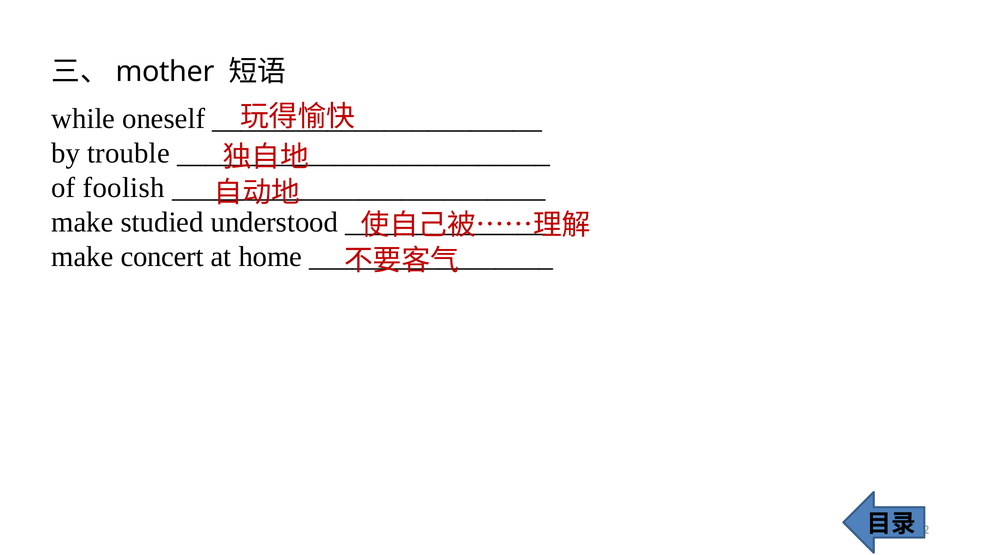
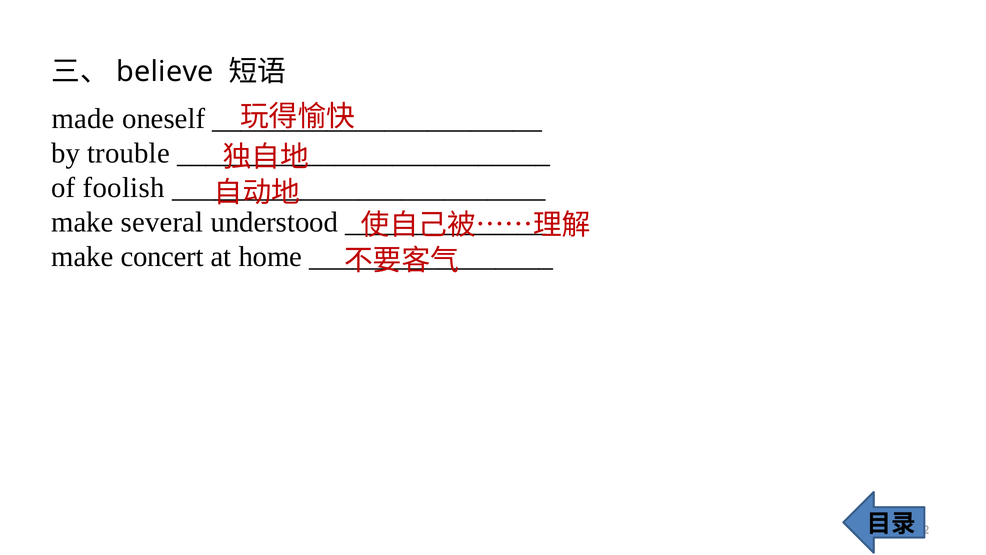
mother: mother -> believe (165, 72)
while: while -> made (83, 118)
studied: studied -> several (162, 222)
